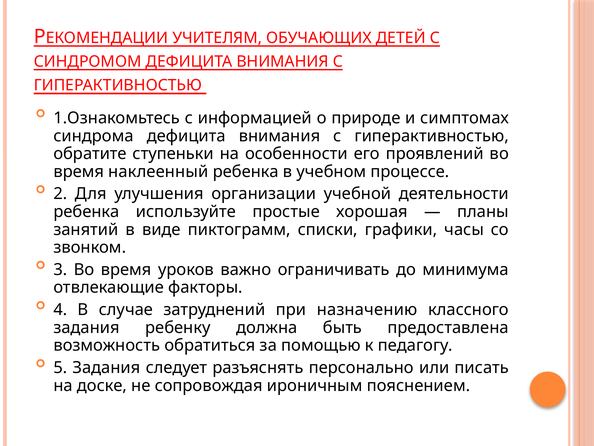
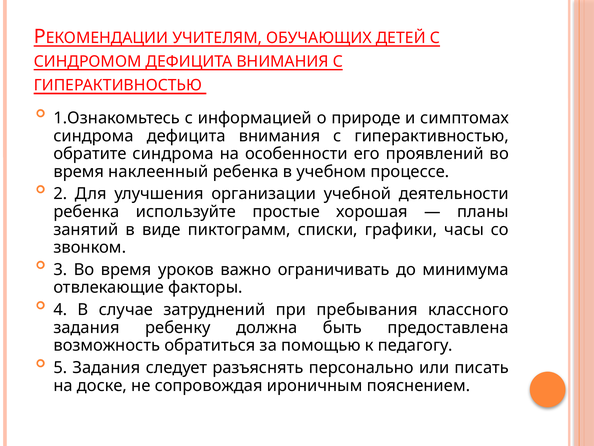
обратите ступеньки: ступеньки -> синдрома (173, 154)
назначению: назначению -> пребывания (367, 309)
